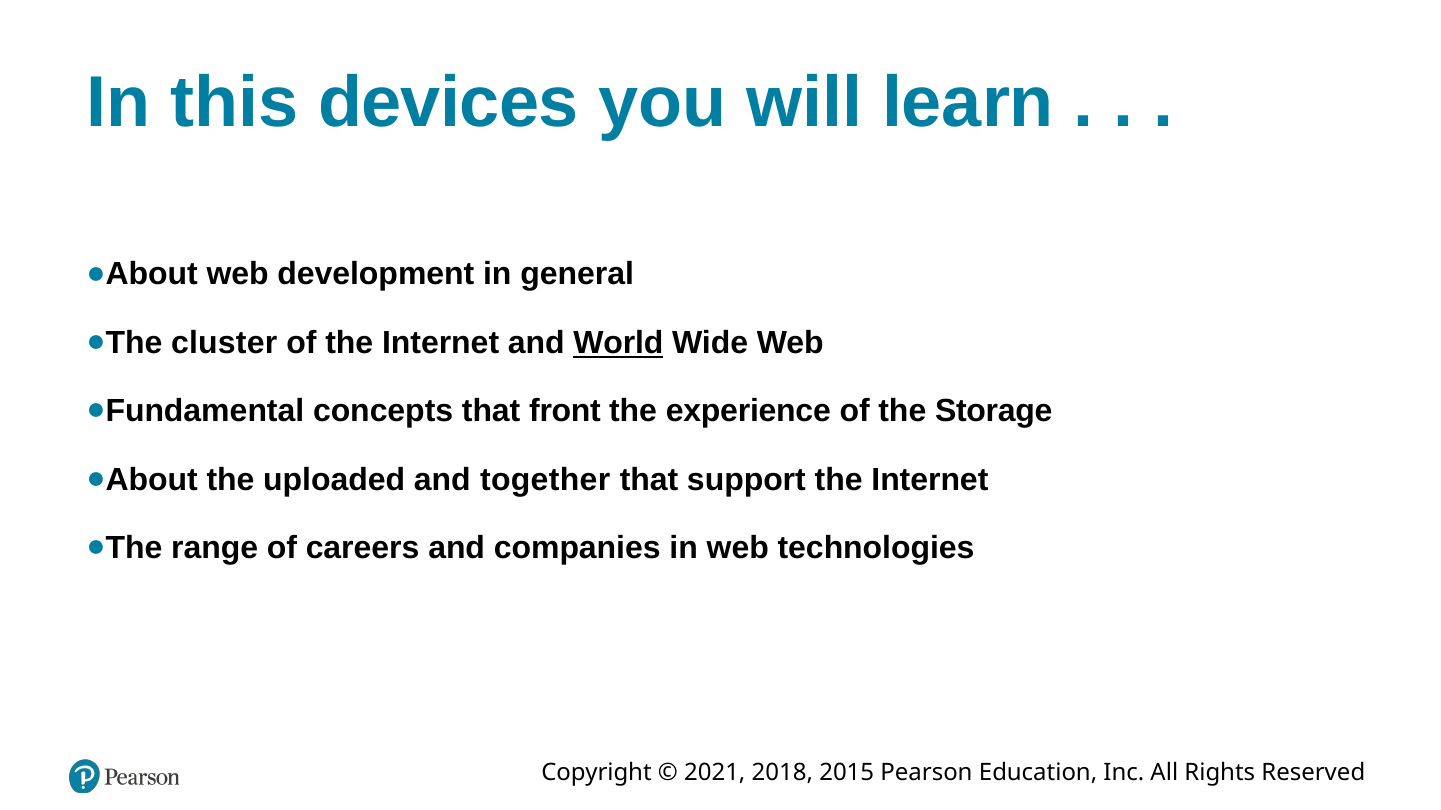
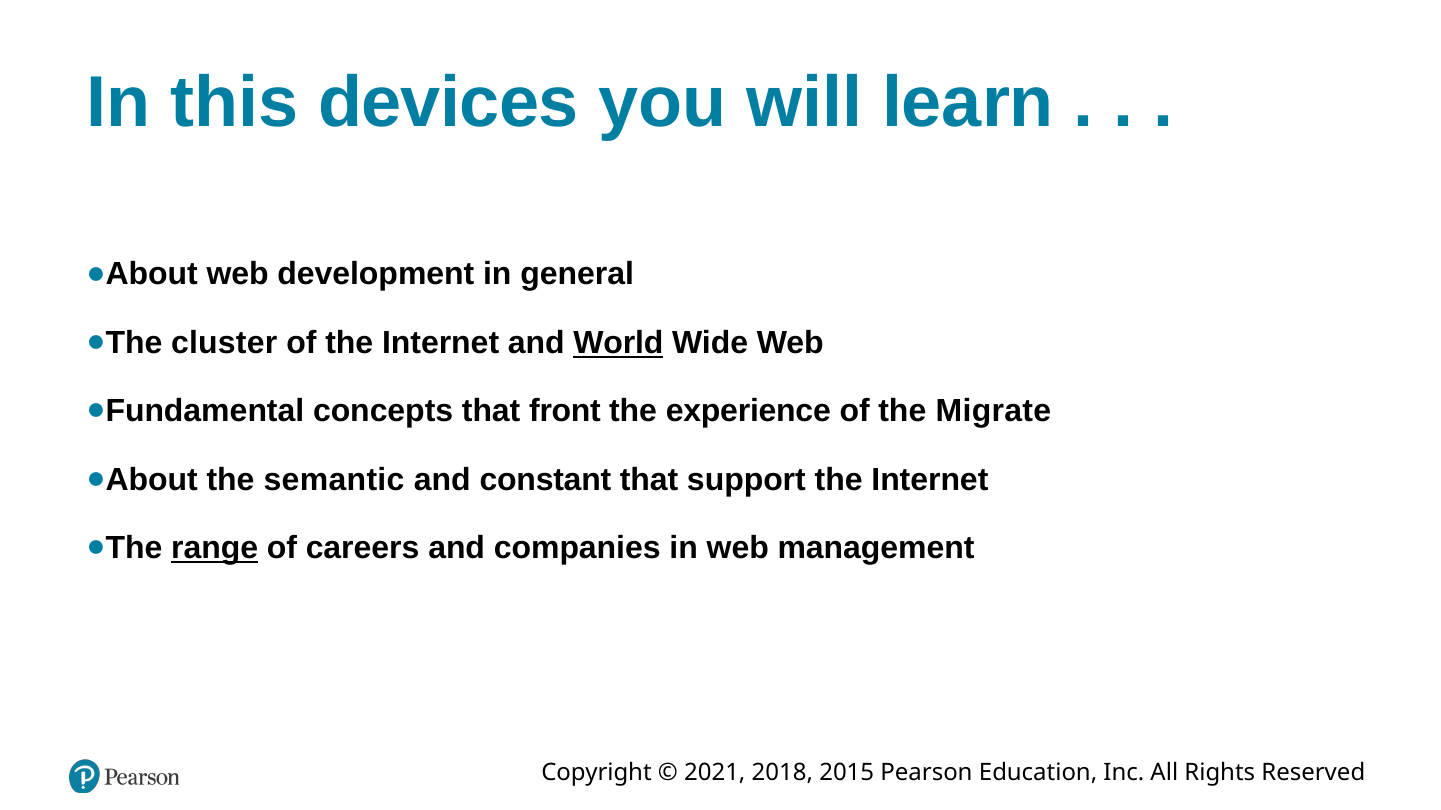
Storage: Storage -> Migrate (993, 411)
uploaded: uploaded -> semantic (334, 480)
together: together -> constant (545, 480)
range underline: none -> present (215, 548)
technologies: technologies -> management (876, 548)
